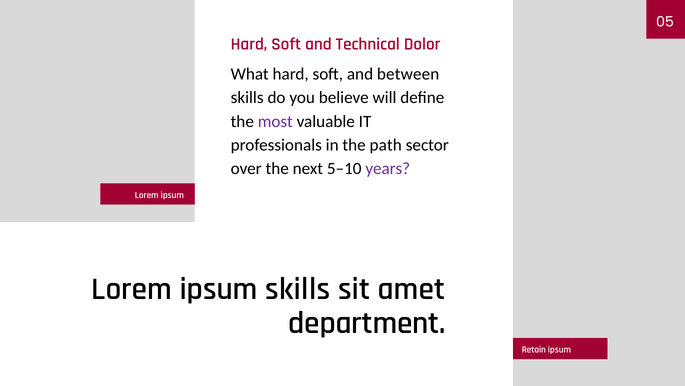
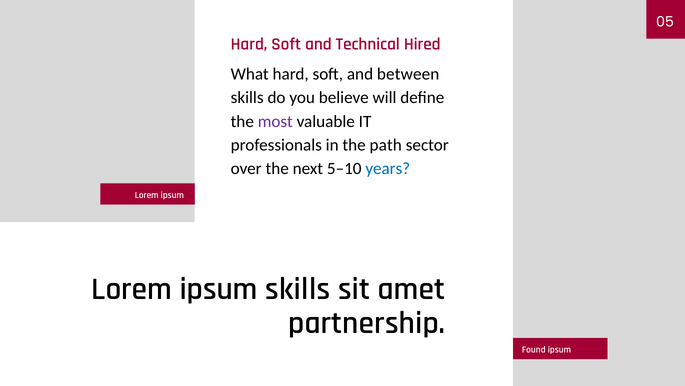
Dolor: Dolor -> Hired (422, 44)
years colour: purple -> blue (388, 168)
department: department -> partnership (367, 322)
Retain: Retain -> Found (534, 349)
